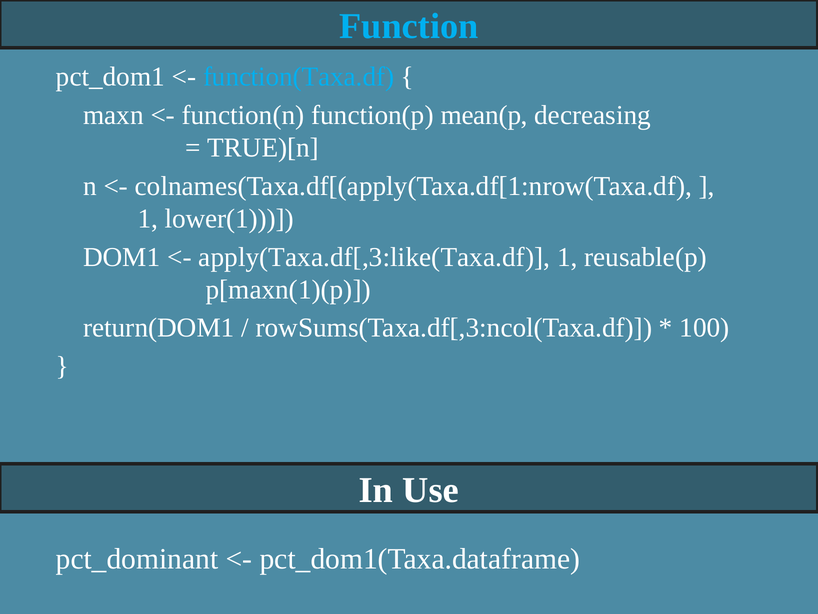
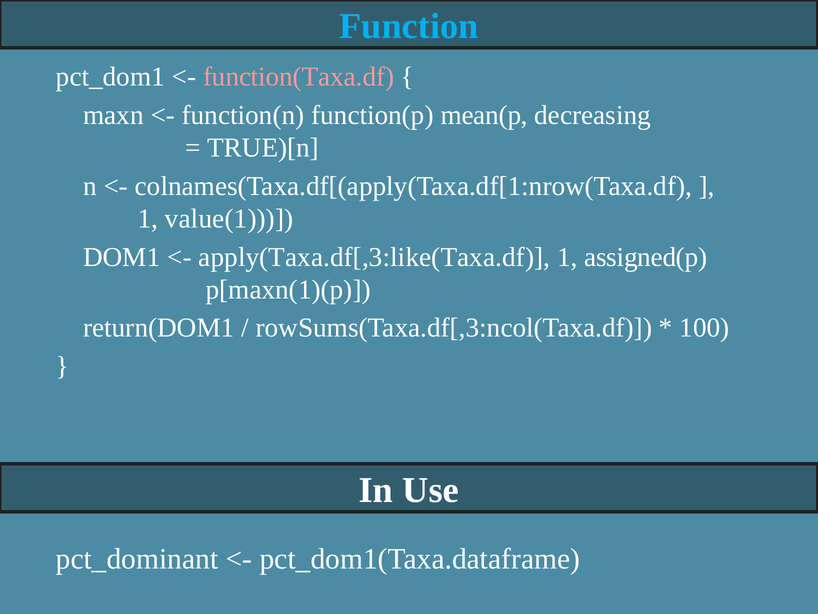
function(Taxa.df colour: light blue -> pink (299, 77)
lower(1: lower(1 -> value(1 (229, 219)
reusable(p: reusable(p -> assigned(p (646, 257)
